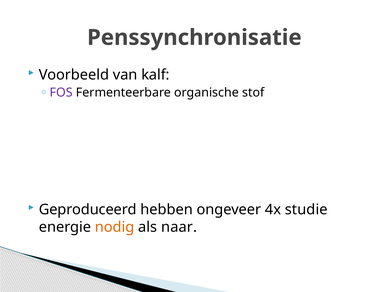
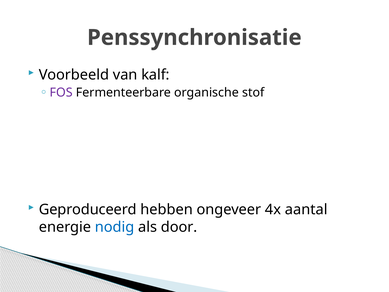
studie: studie -> aantal (306, 209)
nodig colour: orange -> blue (115, 227)
naar: naar -> door (179, 227)
